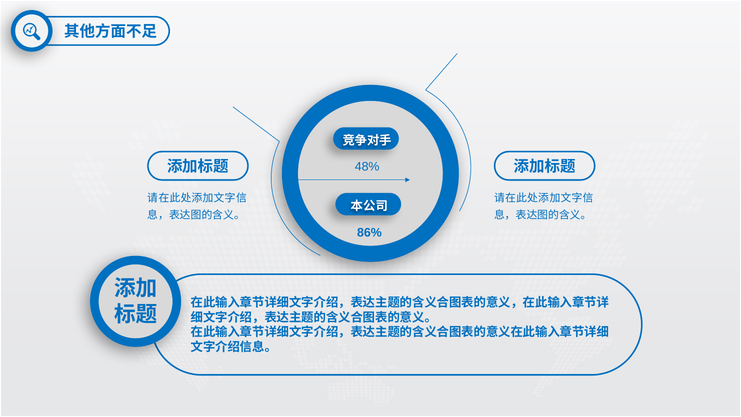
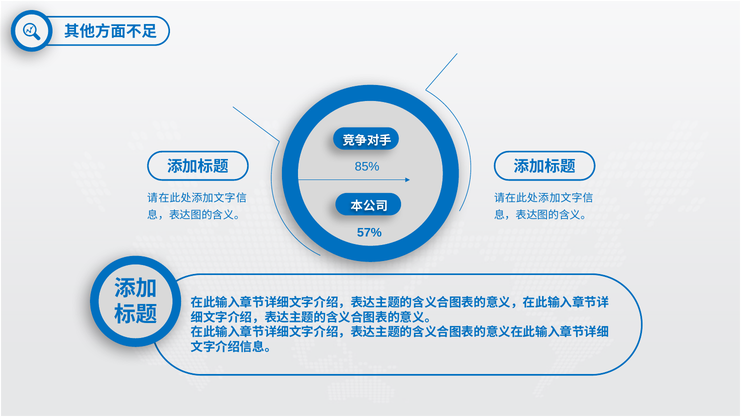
48%: 48% -> 85% (367, 167)
86%: 86% -> 57% (369, 232)
